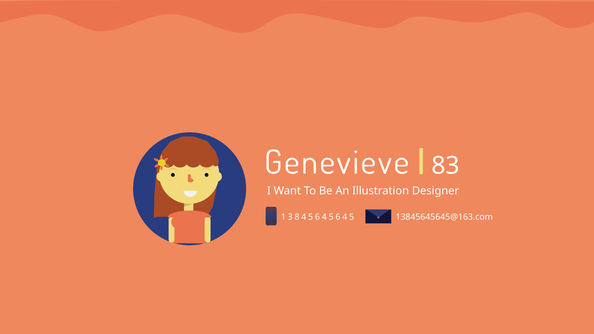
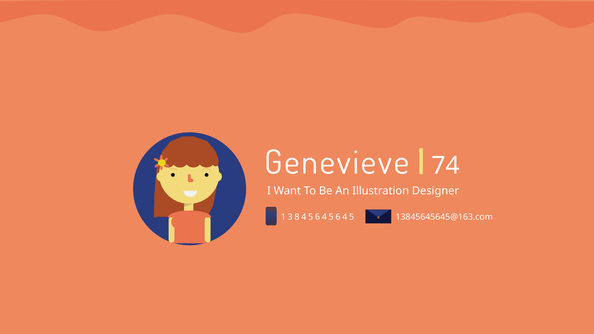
83: 83 -> 74 (446, 166)
